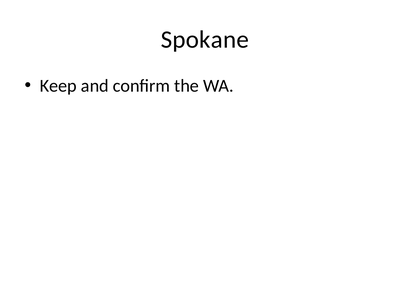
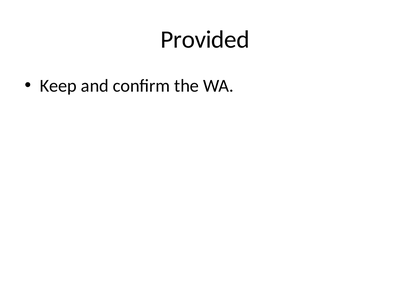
Spokane: Spokane -> Provided (205, 40)
